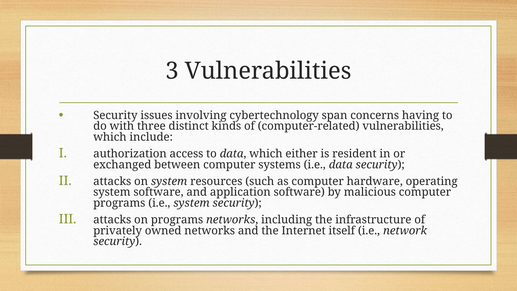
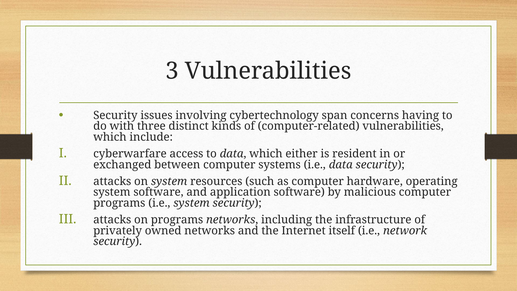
authorization: authorization -> cyberwarfare (130, 154)
